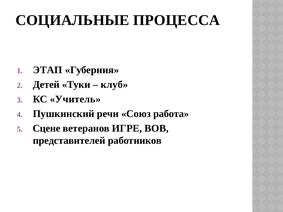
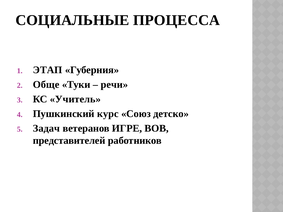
Детей: Детей -> Обще (46, 85)
клуб: клуб -> речи (114, 85)
речи: речи -> курс (108, 114)
работа: работа -> детско (171, 114)
Сцене: Сцене -> Задач (46, 129)
